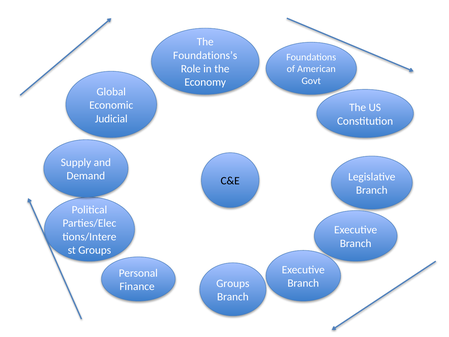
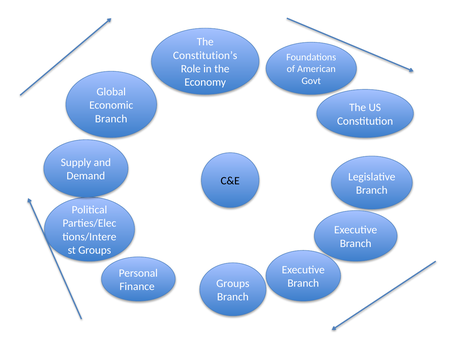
Foundations’s: Foundations’s -> Constitution’s (205, 55)
Judicial: Judicial -> Branch (111, 119)
